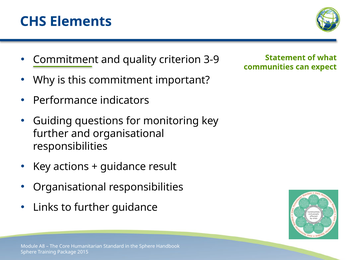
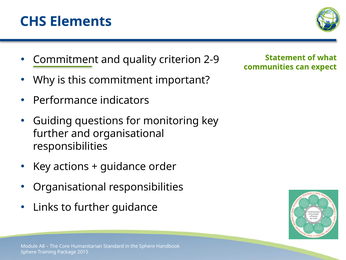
3-9: 3-9 -> 2-9 (211, 60)
result: result -> order (163, 166)
